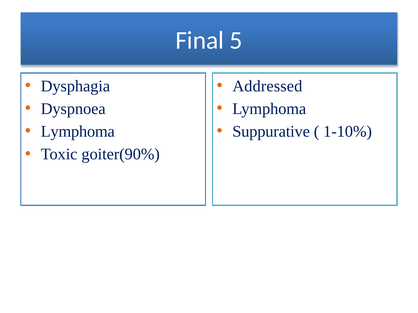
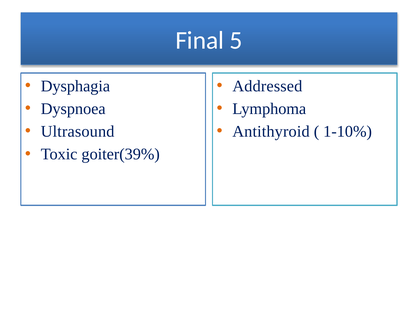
Lymphoma: Lymphoma -> Ultrasound (78, 132)
Suppurative: Suppurative -> Antithyroid (271, 132)
goiter(90%: goiter(90% -> goiter(39% (121, 154)
